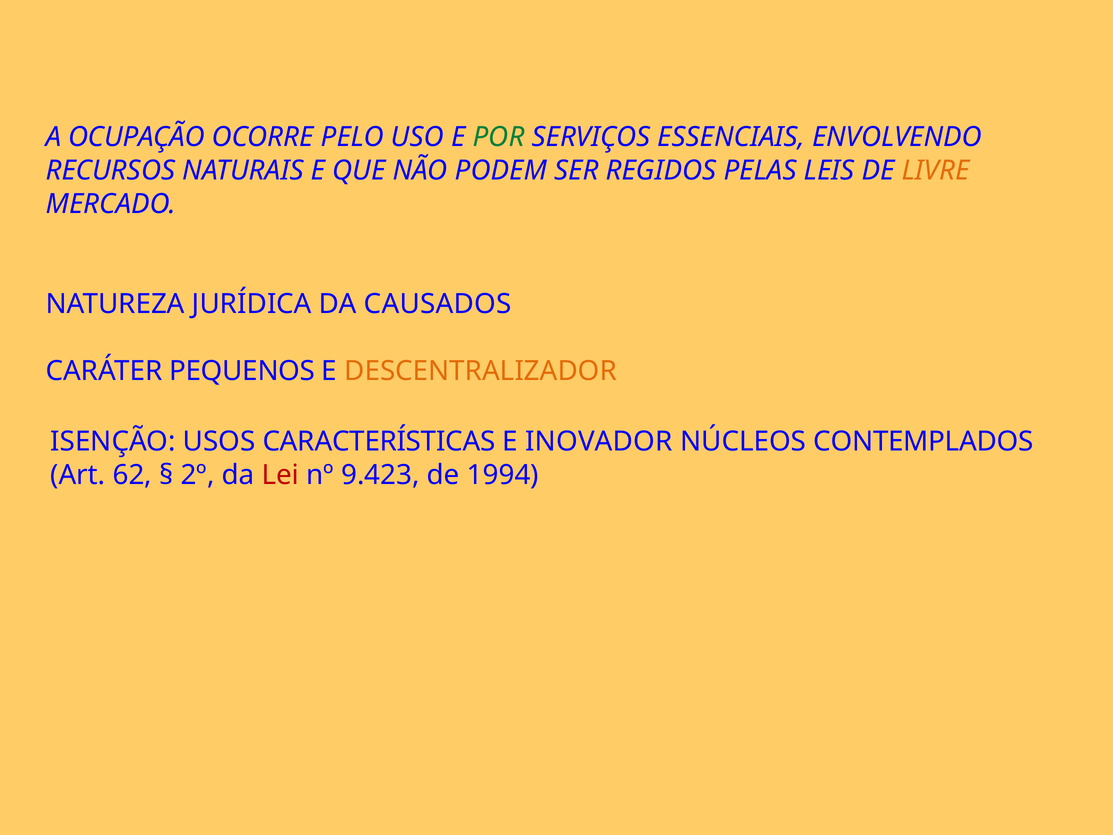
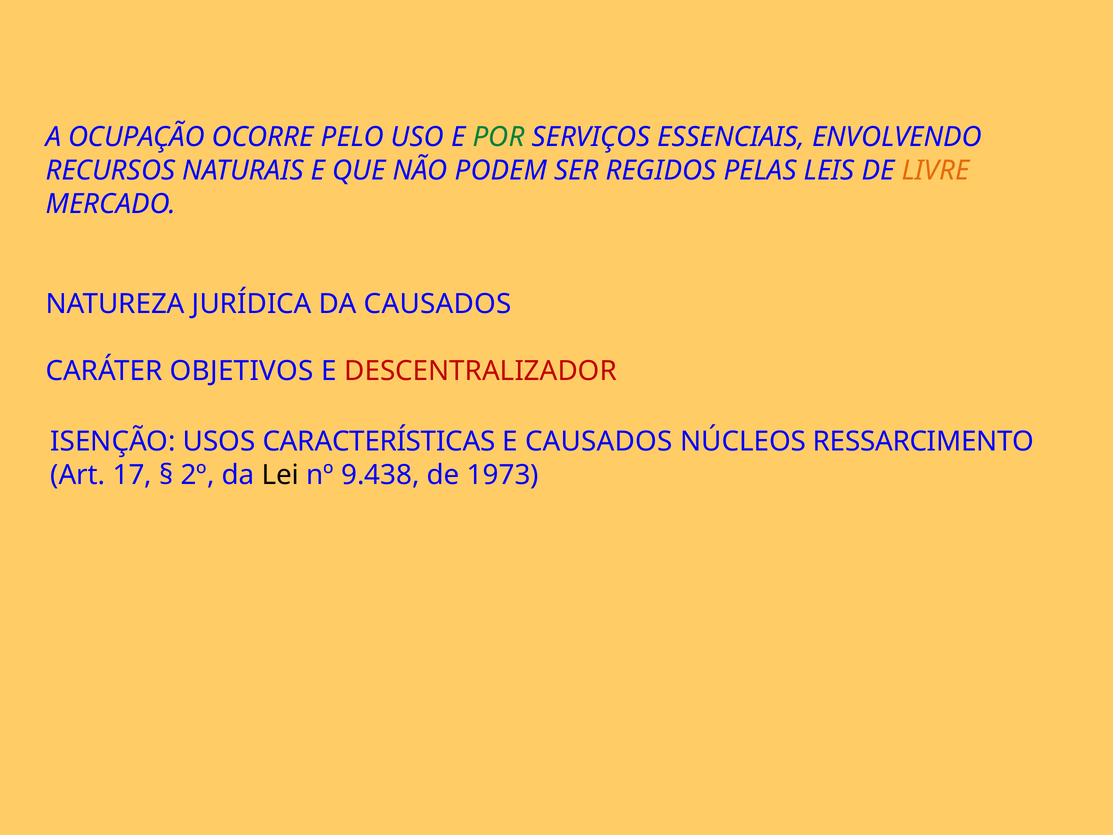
PEQUENOS: PEQUENOS -> OBJETIVOS (242, 371)
DESCENTRALIZADOR colour: orange -> red (481, 371)
E INOVADOR: INOVADOR -> CAUSADOS (599, 441)
CONTEMPLADOS: CONTEMPLADOS -> RESSARCIMENTO (923, 441)
62: 62 -> 17 (132, 475)
Lei colour: red -> black (280, 475)
9.423: 9.423 -> 9.438 (380, 475)
1994: 1994 -> 1973 (503, 475)
